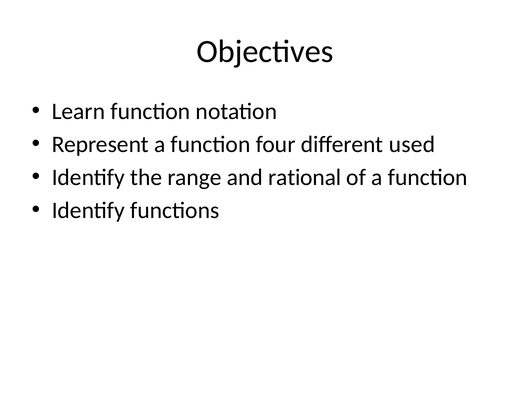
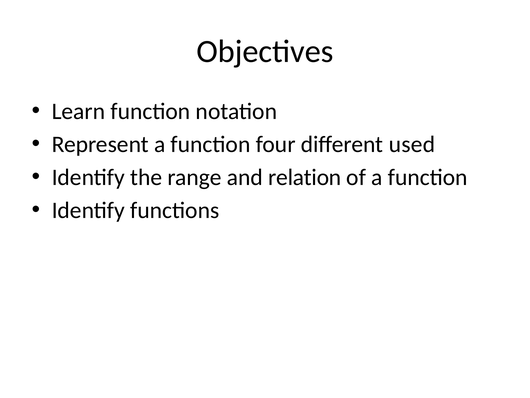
rational: rational -> relation (305, 177)
